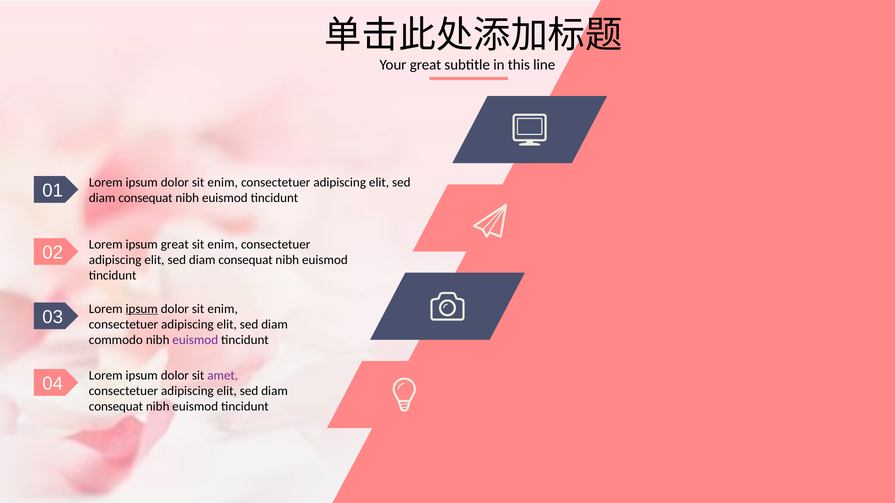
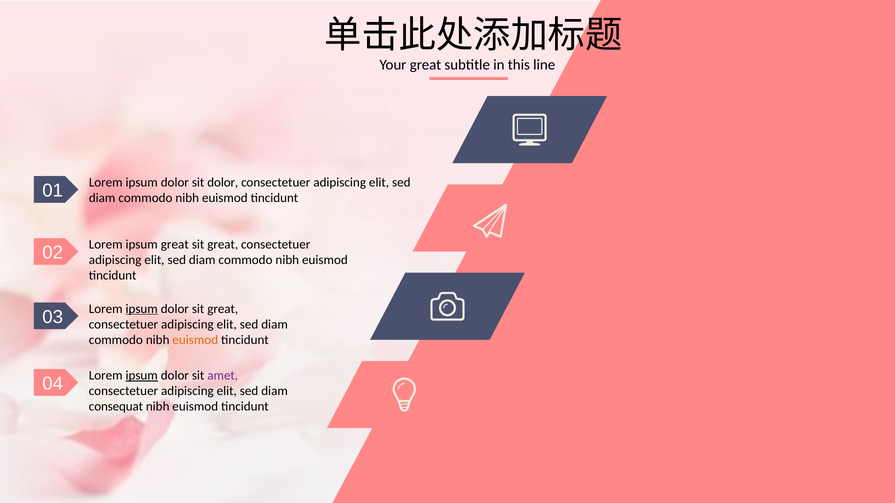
enim: enim -> dolor (223, 182)
consequat: consequat -> commodo (145, 198)
enim: enim -> great (223, 245)
consequat: consequat -> commodo (245, 260)
enim: enim -> great (223, 309)
euismod colour: purple -> orange (195, 340)
ipsum underline: none -> present (142, 376)
